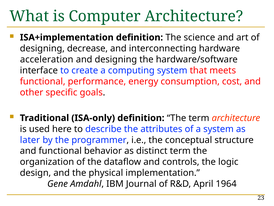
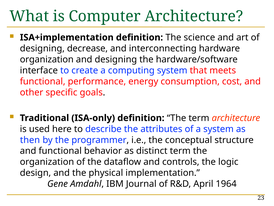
acceleration: acceleration -> organization (47, 59)
later: later -> then (30, 140)
